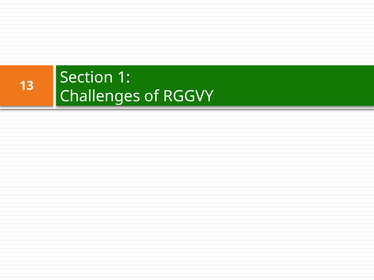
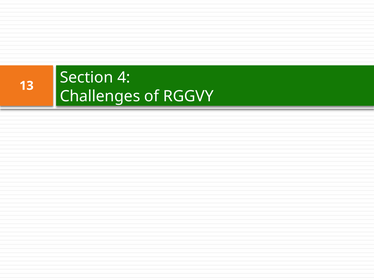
1: 1 -> 4 (124, 78)
